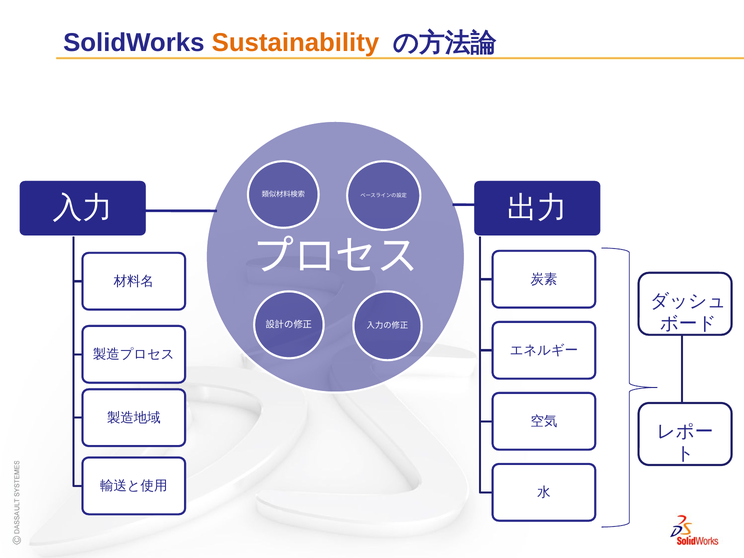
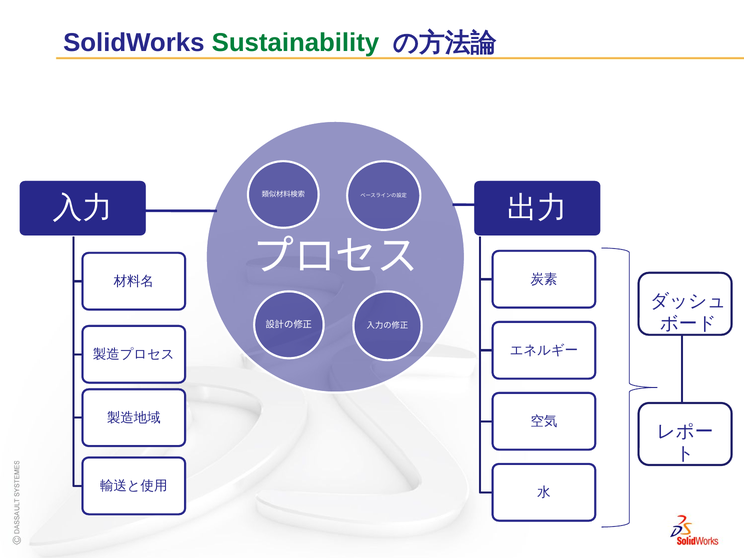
Sustainability colour: orange -> green (295, 43)
